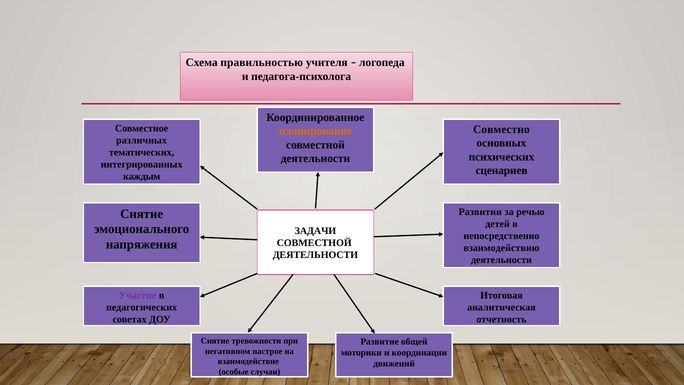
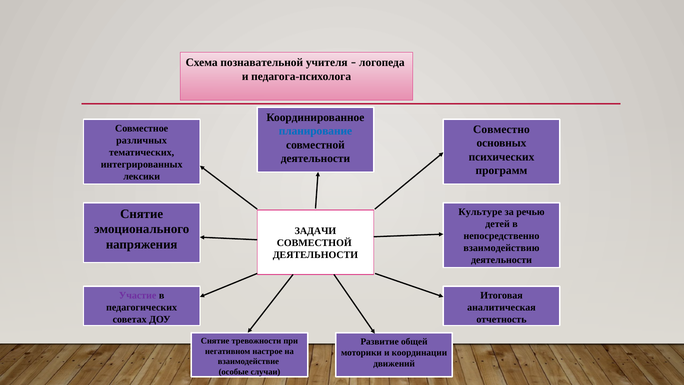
правильностью: правильностью -> познавательной (262, 63)
планирование colour: orange -> blue (315, 131)
сценариев: сценариев -> программ (501, 170)
каждым: каждым -> лексики (142, 176)
Развитии: Развитии -> Культуре (480, 212)
